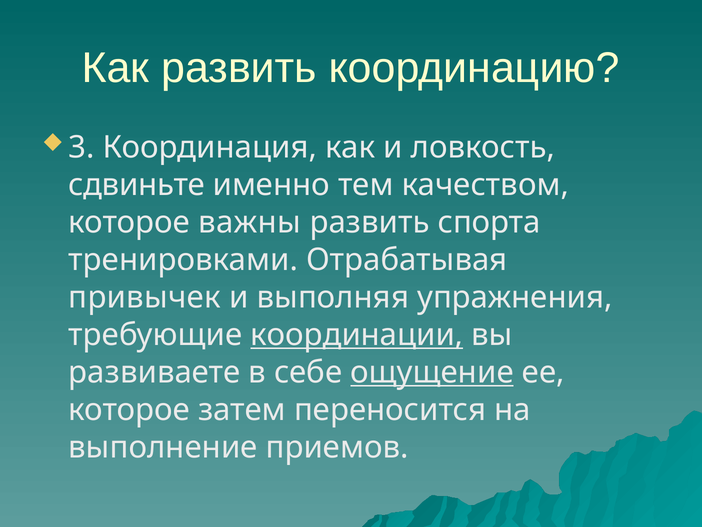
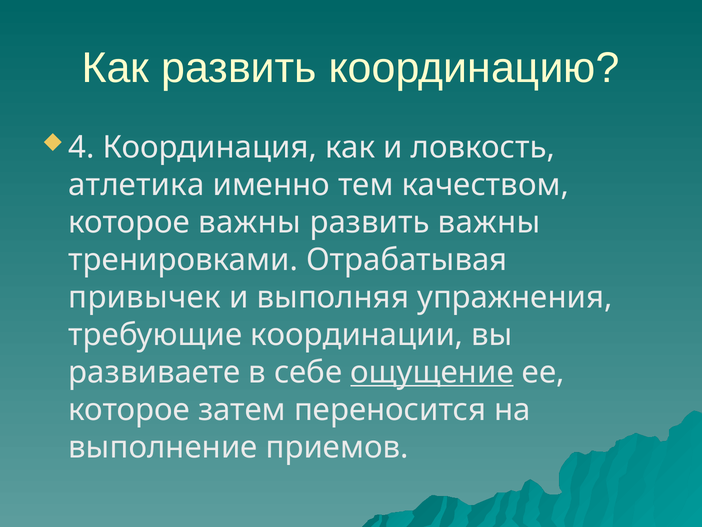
3: 3 -> 4 (82, 147)
сдвиньте: сдвиньте -> атлетика (136, 185)
развить спорта: спорта -> важны (489, 222)
координации underline: present -> none (357, 335)
